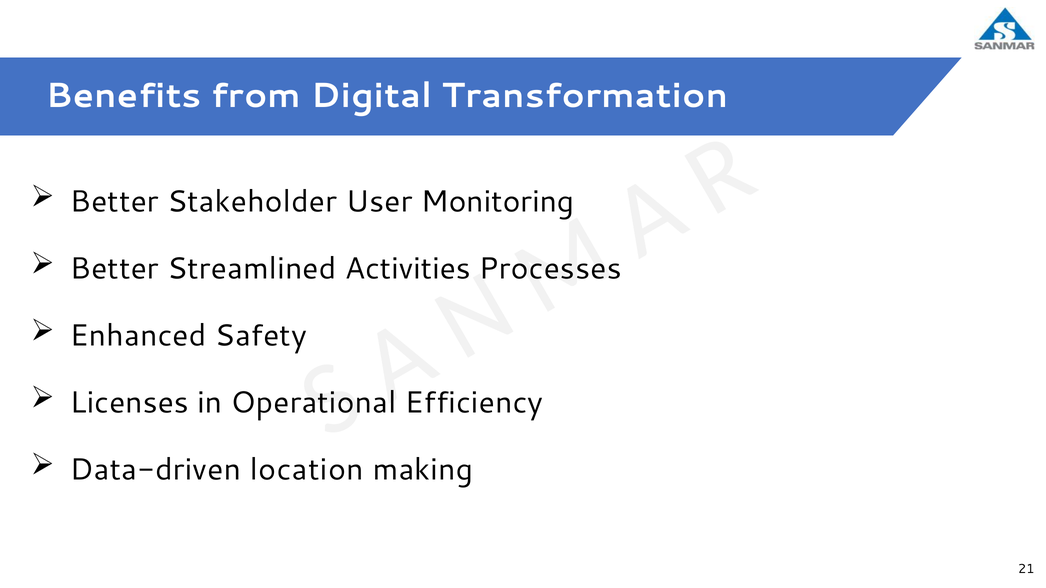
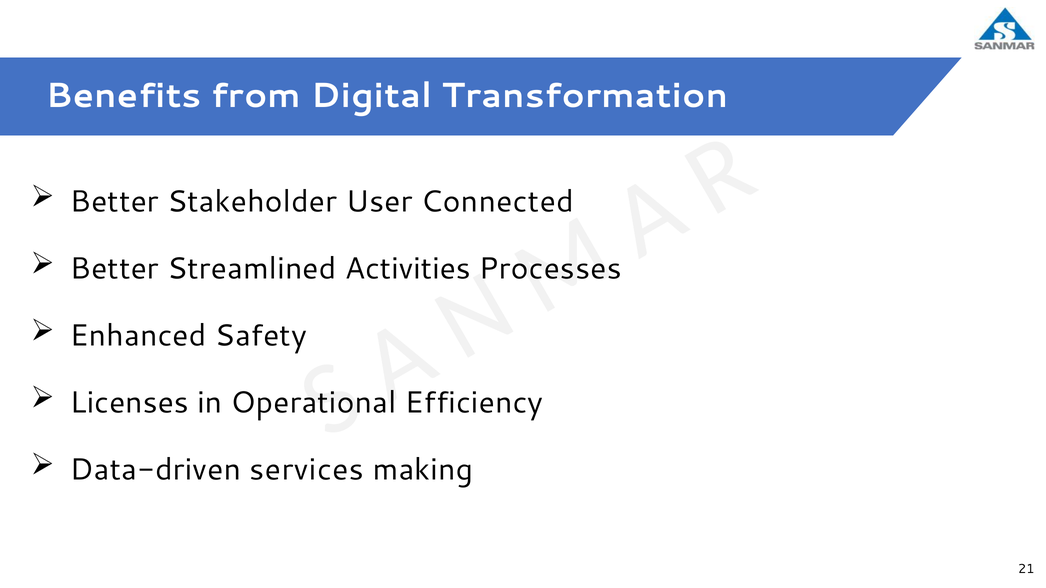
Monitoring: Monitoring -> Connected (497, 202)
location: location -> services (307, 470)
